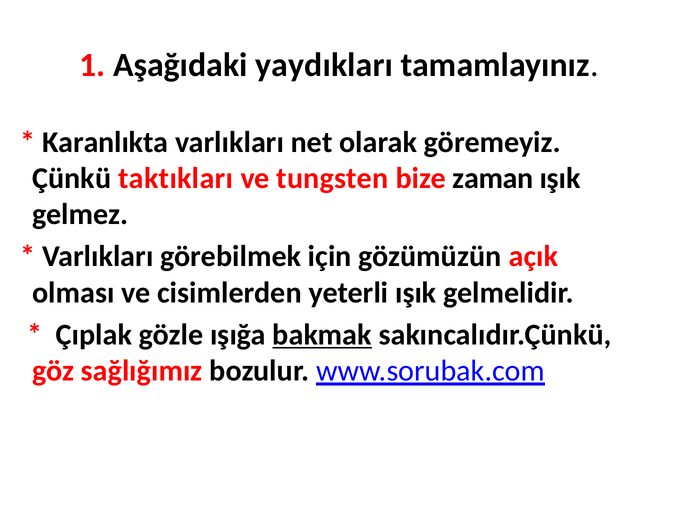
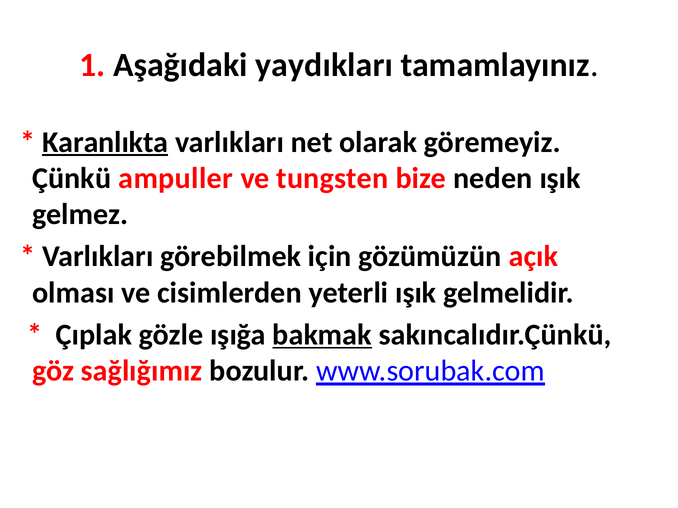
Karanlıkta underline: none -> present (105, 142)
taktıkları: taktıkları -> ampuller (176, 178)
zaman: zaman -> neden (493, 178)
